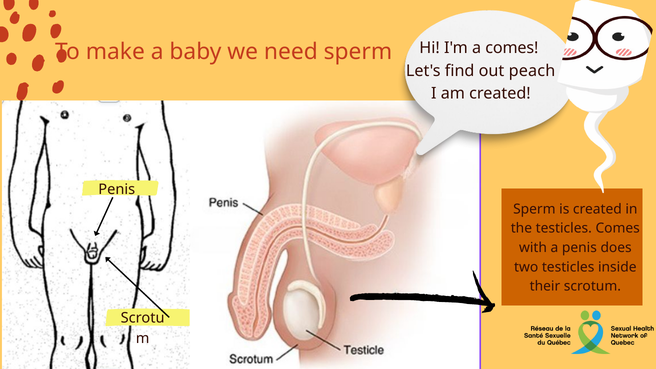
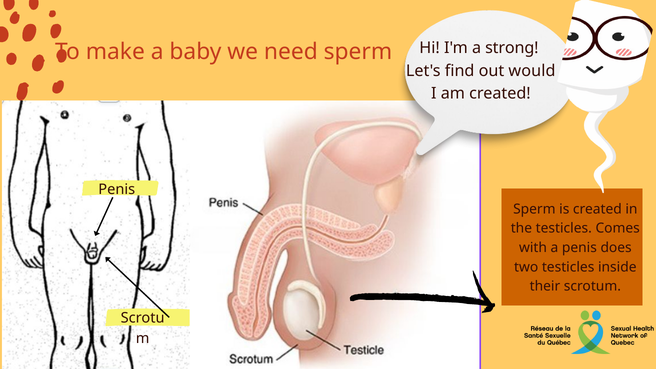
a comes: comes -> strong (512, 48)
peach: peach -> would (532, 71)
